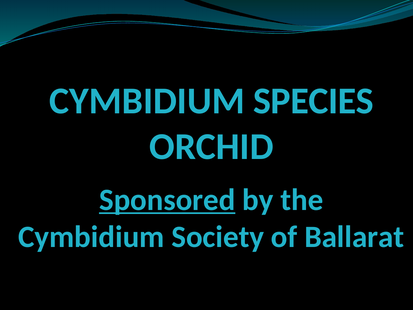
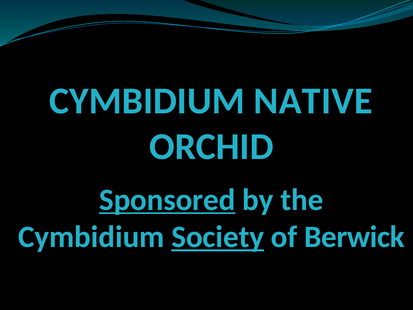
SPECIES: SPECIES -> NATIVE (313, 101)
Society underline: none -> present (218, 237)
Ballarat: Ballarat -> Berwick (354, 237)
